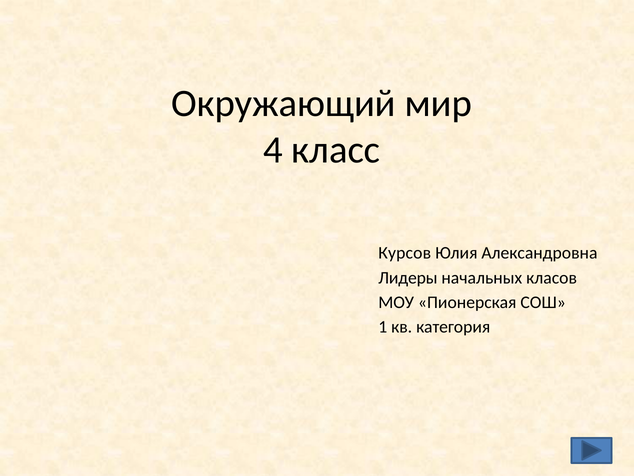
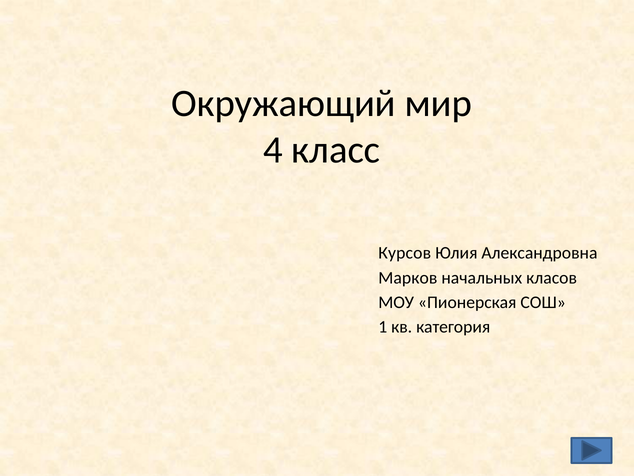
Лидеры: Лидеры -> Марков (408, 277)
